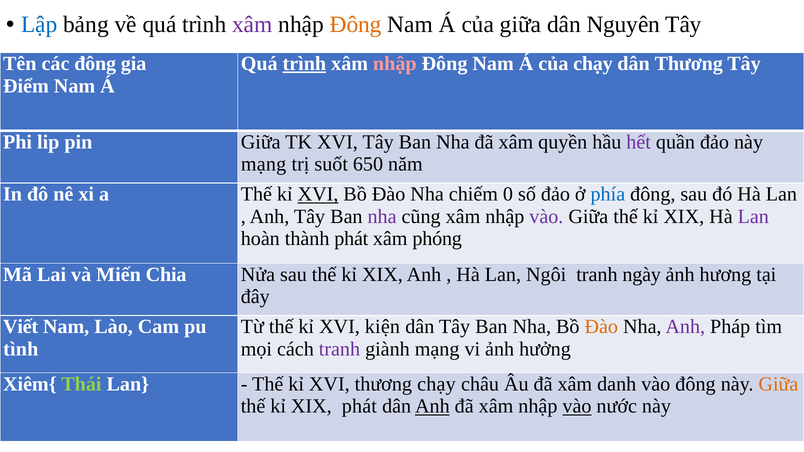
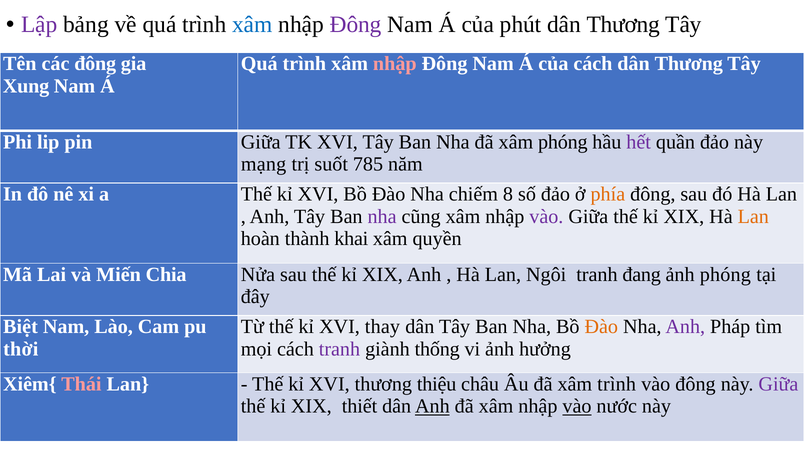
Lập colour: blue -> purple (39, 24)
xâm colour: purple -> blue (252, 24)
Đông colour: orange -> purple (356, 24)
của giữa: giữa -> phút (521, 24)
Nguyên: Nguyên -> Thương (623, 24)
trình underline: present -> none (304, 64)
của chạy: chạy -> cách (593, 64)
Điểm: Điểm -> Xung (26, 86)
xâm quyền: quyền -> phóng (563, 142)
650: 650 -> 785 (368, 164)
XVI underline: present -> none (318, 194)
0: 0 -> 8 (508, 194)
phía colour: blue -> orange (608, 194)
Lan colour: purple -> orange (753, 217)
thành phát: phát -> khai (351, 239)
phóng: phóng -> quyền (437, 239)
ngày: ngày -> đang (642, 275)
ảnh hương: hương -> phóng (725, 275)
Viết: Viết -> Biệt (20, 327)
kiện: kiện -> thay (382, 327)
tình: tình -> thời (21, 349)
giành mạng: mạng -> thống (437, 349)
Thái colour: light green -> pink (81, 384)
thương chạy: chạy -> thiệu (437, 384)
xâm danh: danh -> trình (617, 384)
Giữa colour: orange -> purple (778, 384)
XIX phát: phát -> thiết (359, 406)
